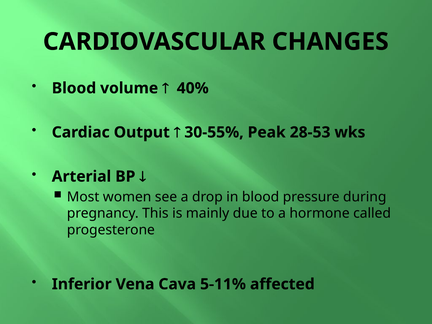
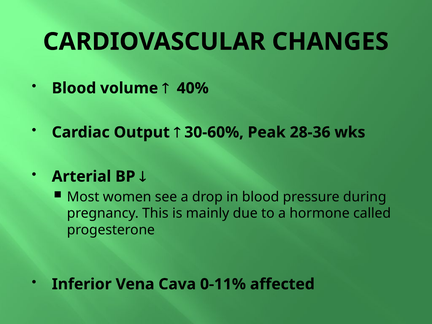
30-55%: 30-55% -> 30-60% (214, 132)
28-53: 28-53 -> 28-36 (310, 132)
5-11%: 5-11% -> 0-11% (223, 284)
